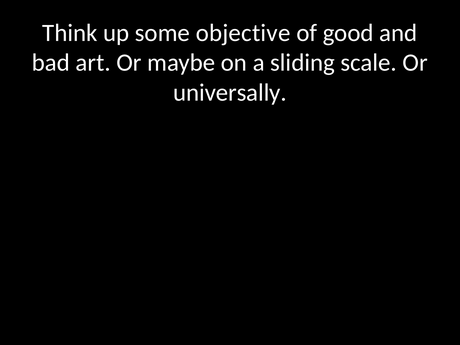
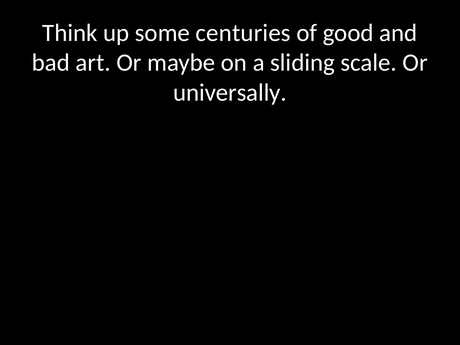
objective: objective -> centuries (243, 33)
